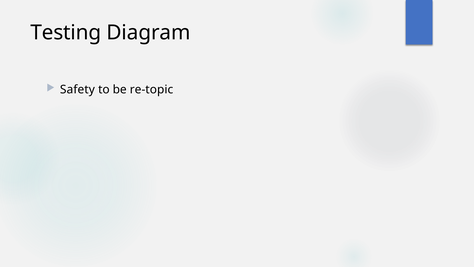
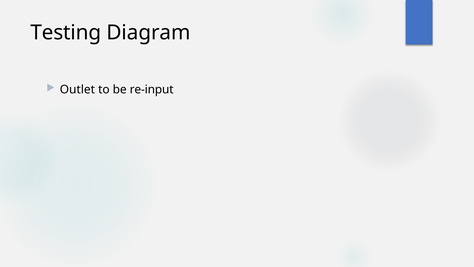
Safety: Safety -> Outlet (77, 90)
re-topic: re-topic -> re-input (152, 90)
